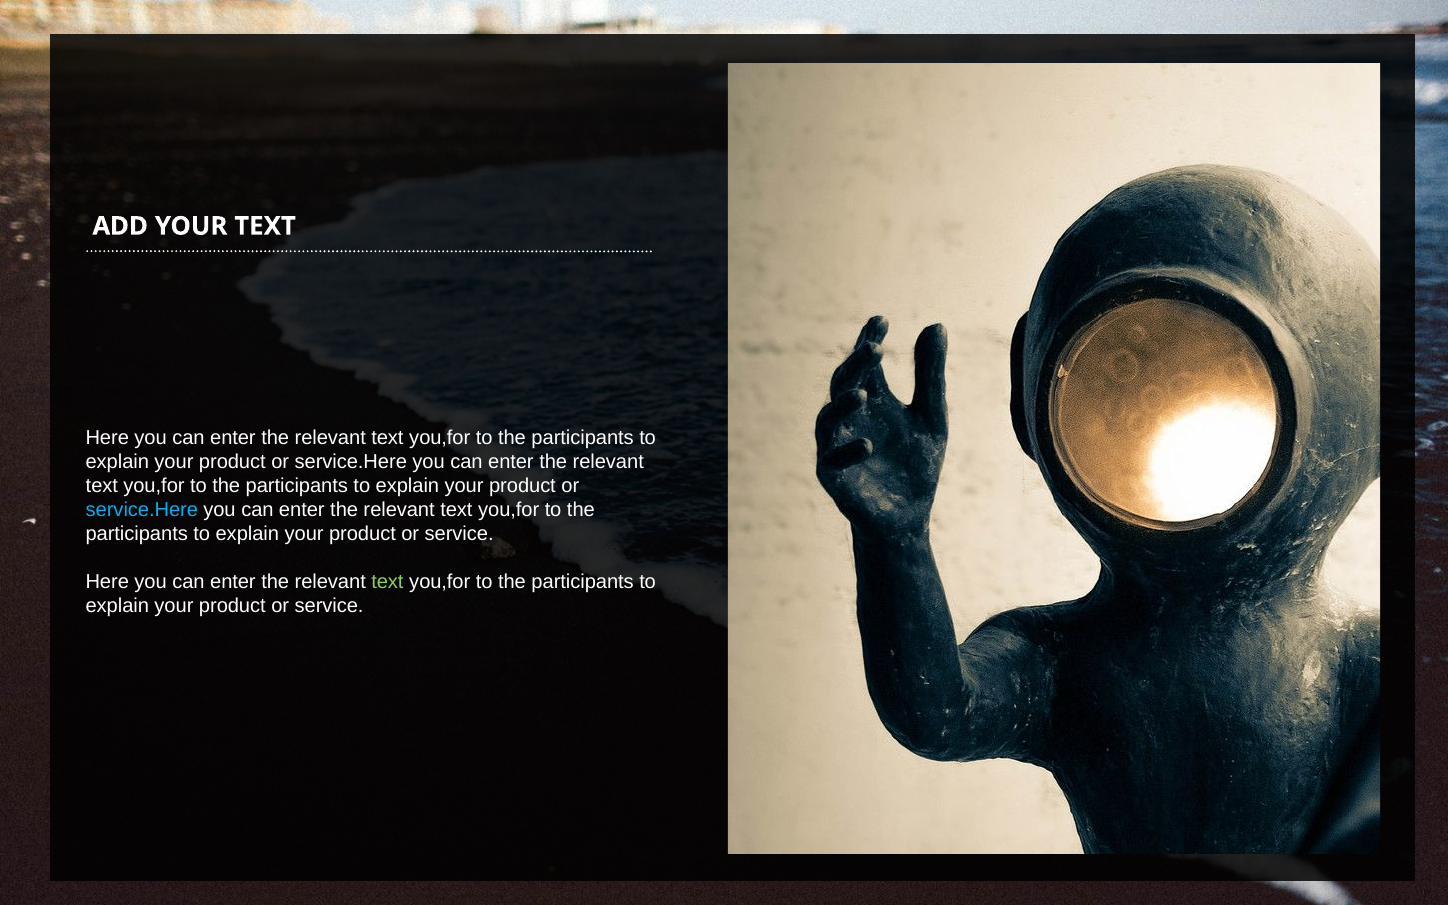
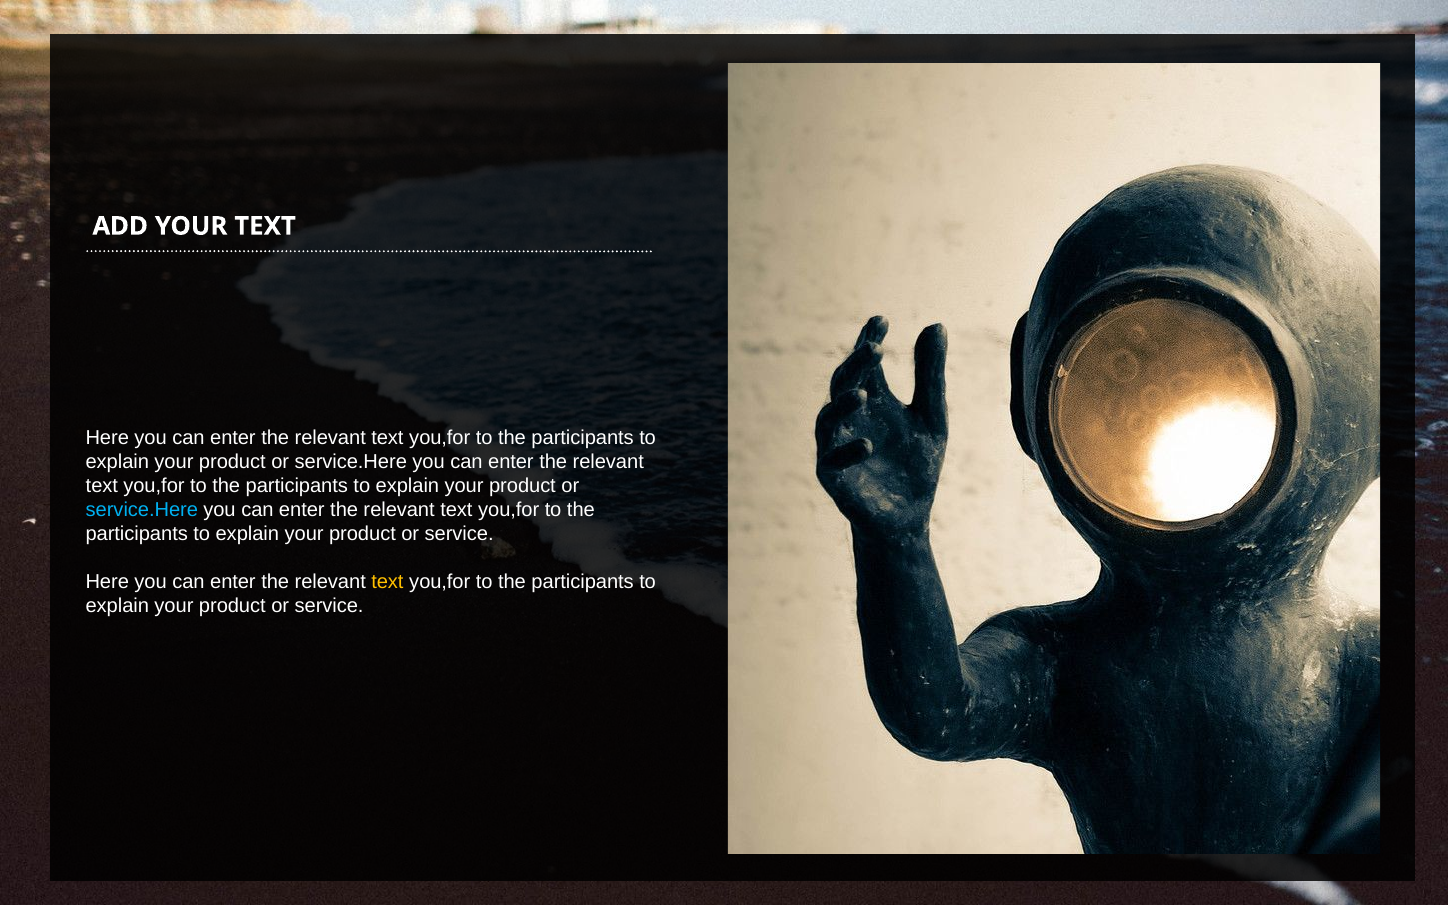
text colour: light green -> yellow (387, 582)
